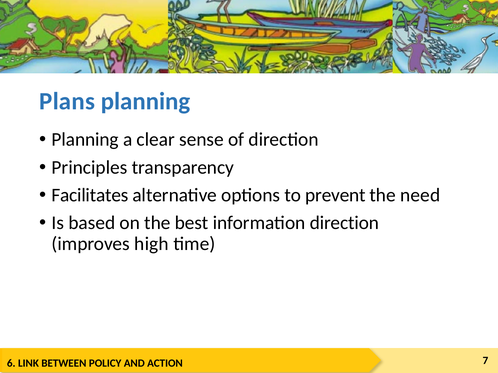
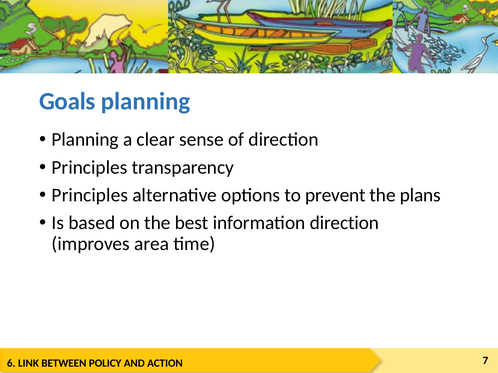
Plans: Plans -> Goals (67, 101)
Facilitates: Facilitates -> Principles (90, 195)
need: need -> plans (420, 195)
high: high -> area (152, 244)
